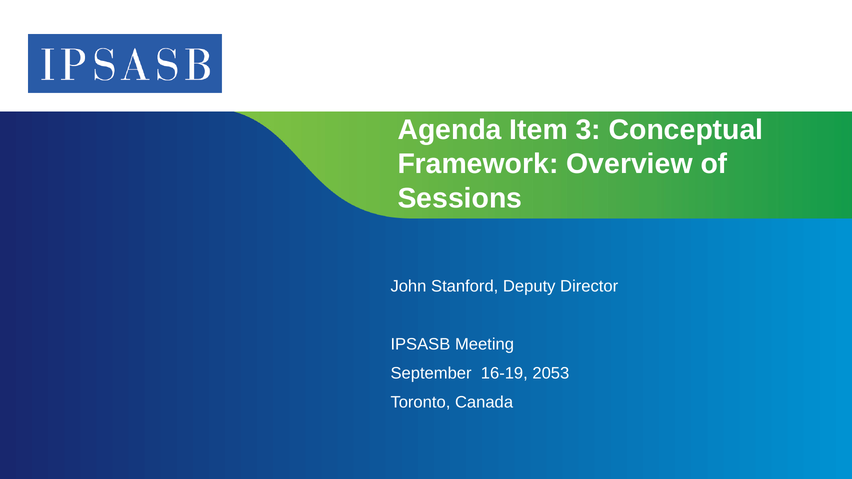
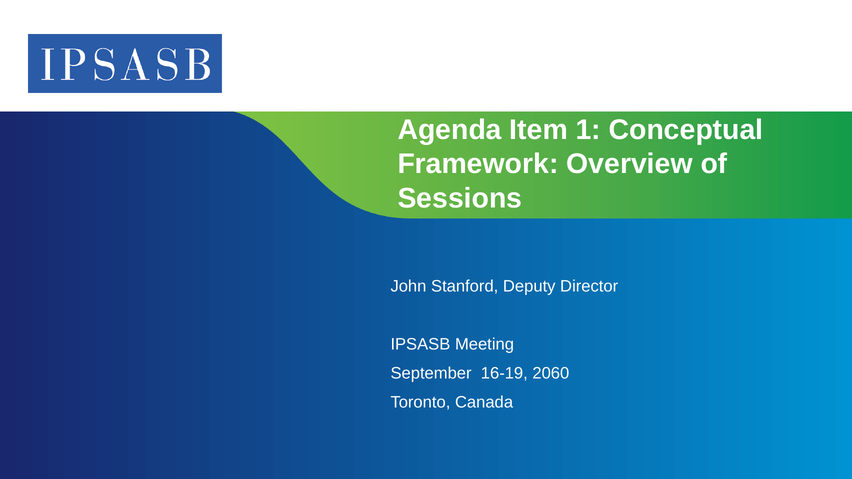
Item 3: 3 -> 1 (588, 130)
2053: 2053 -> 2060 (551, 373)
